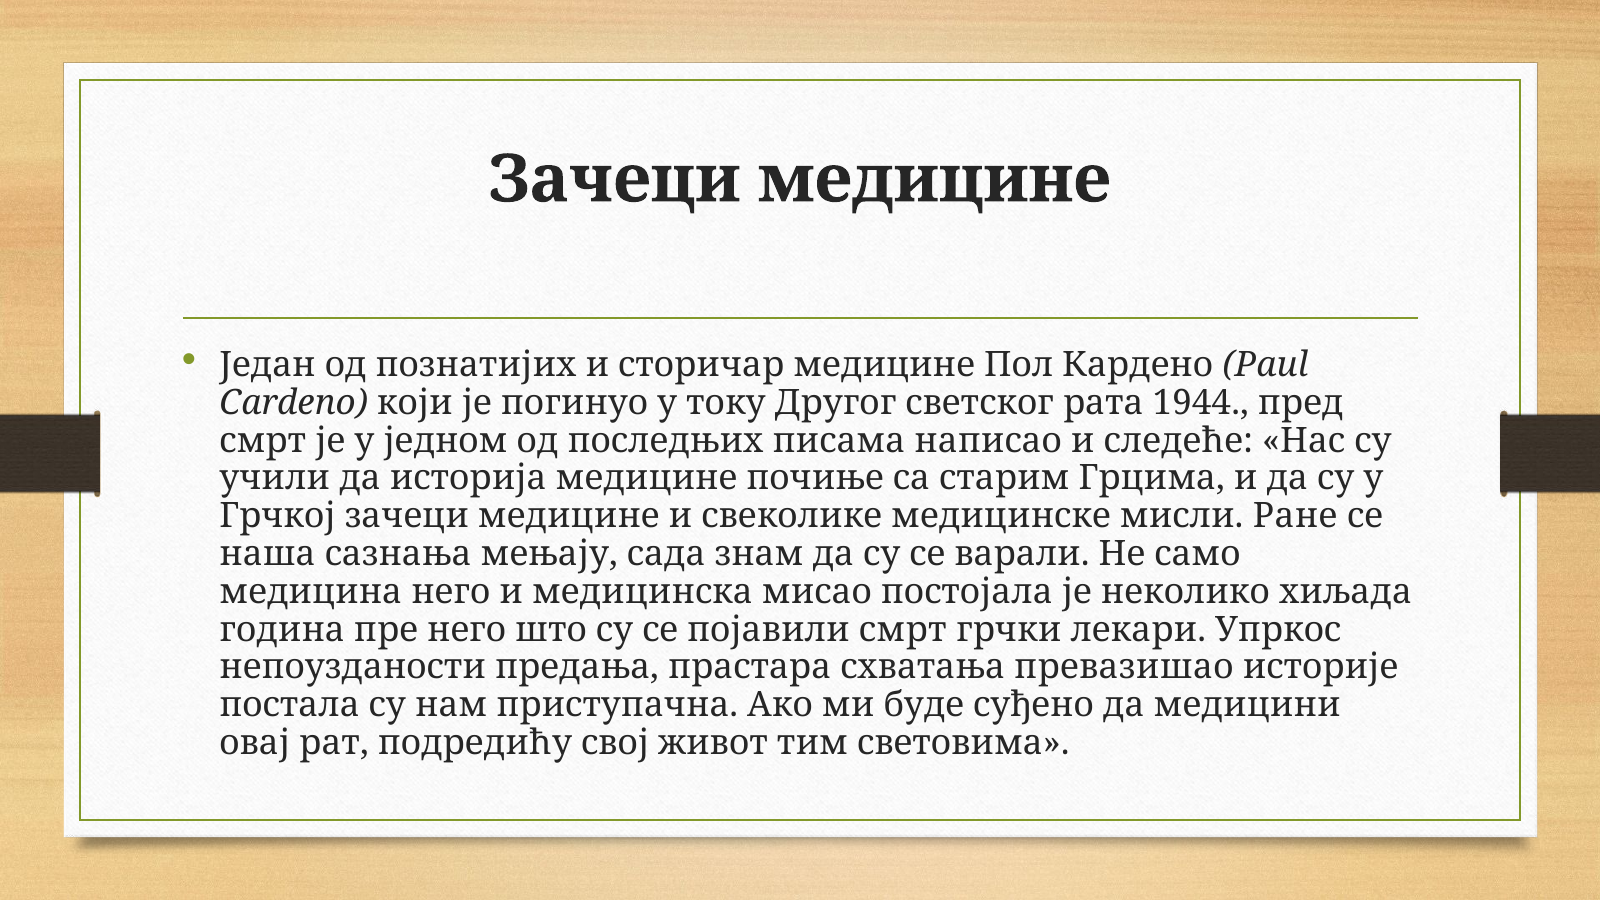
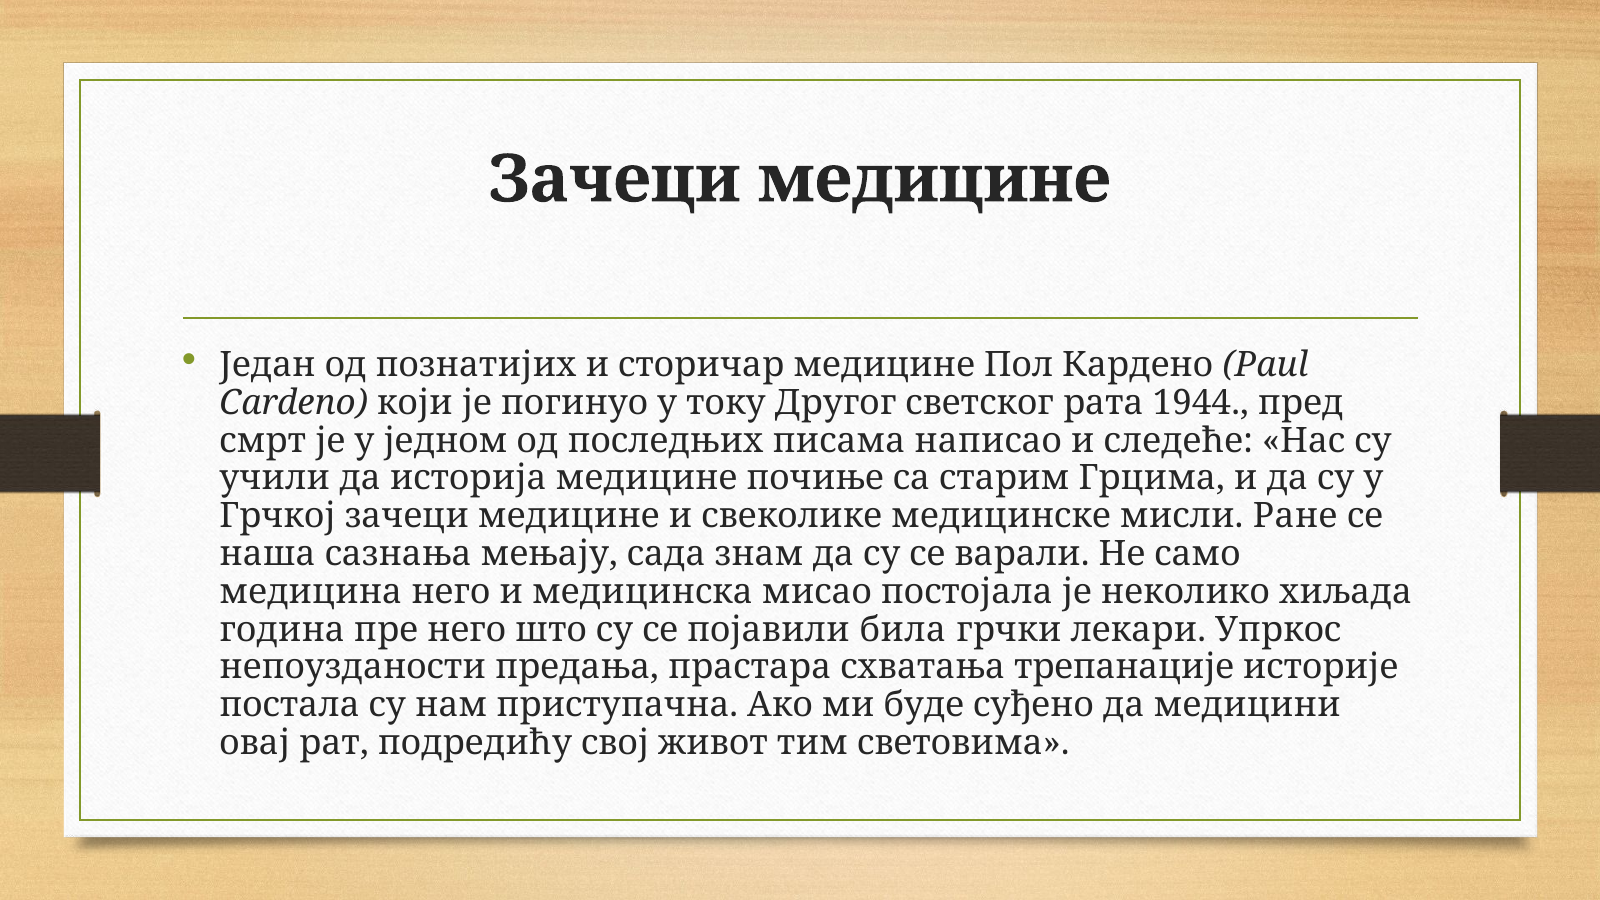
појавили смрт: смрт -> била (903, 630)
превазишао: превазишао -> трепанације (1124, 667)
